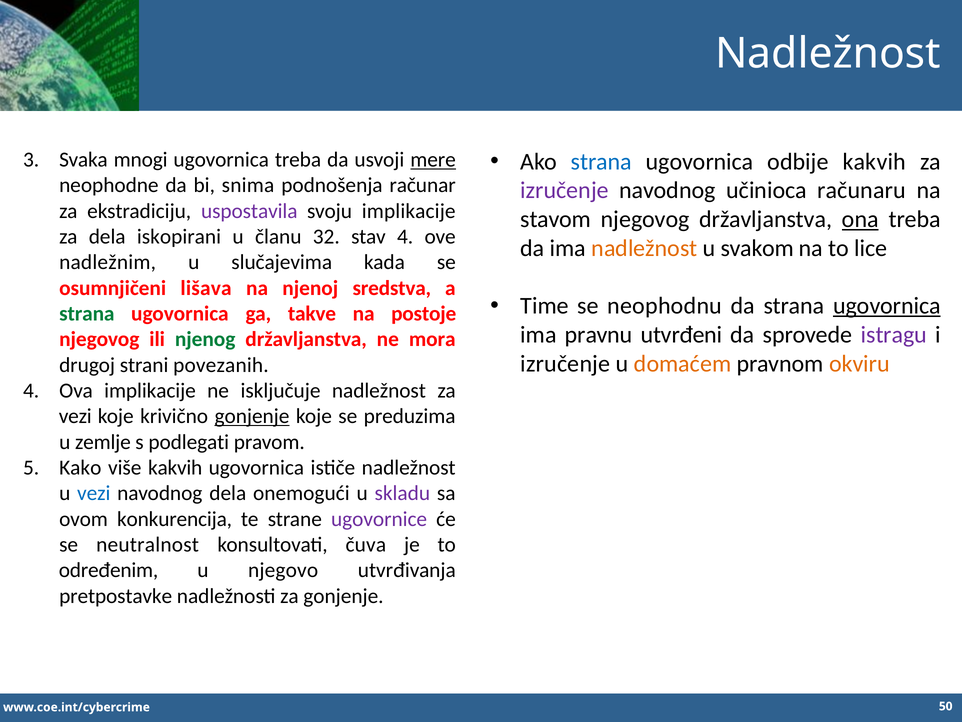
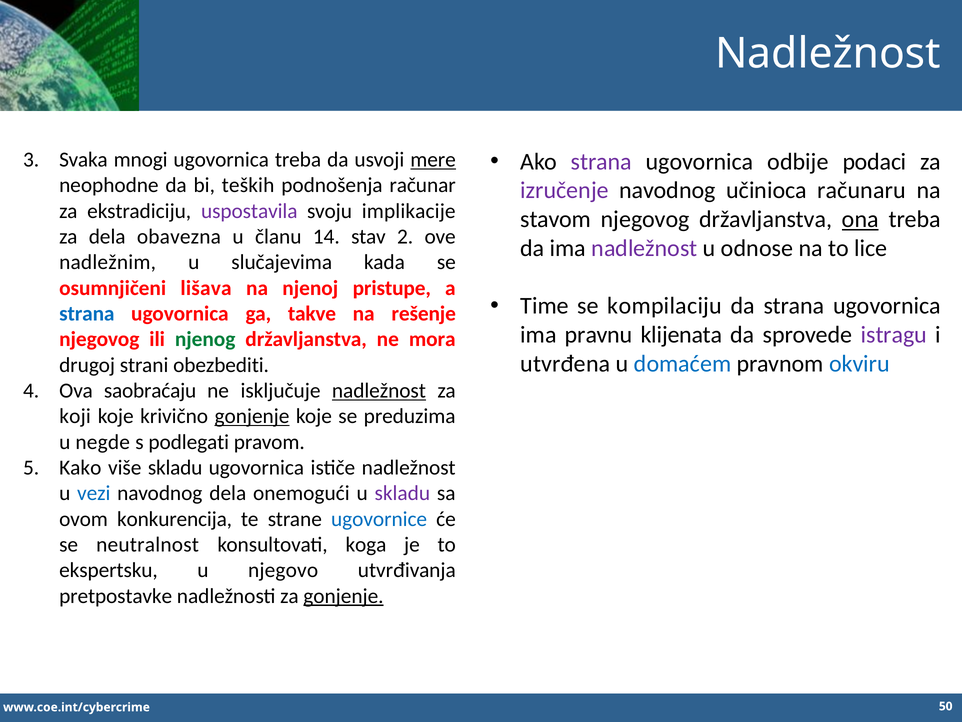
strana colour: blue -> purple (601, 161)
odbije kakvih: kakvih -> podaci (874, 161)
snima: snima -> teških (248, 185)
iskopirani: iskopirani -> obavezna (179, 237)
32: 32 -> 14 (326, 237)
stav 4: 4 -> 2 (405, 237)
nadležnost colour: orange -> purple (644, 248)
svakom: svakom -> odnose (757, 248)
sredstva: sredstva -> pristupe (392, 288)
neophodnu: neophodnu -> kompilaciju (665, 306)
ugovornica underline: present -> none (887, 306)
strana colour: green -> blue (87, 314)
postoje: postoje -> rešenje (424, 314)
utvrđeni: utvrđeni -> klijenata (681, 335)
izručenje: izručenje -> utvrđena (565, 363)
domaćem colour: orange -> blue (683, 363)
okviru colour: orange -> blue (860, 363)
povezanih: povezanih -> obezbediti (221, 365)
Ova implikacije: implikacije -> saobraćaju (150, 390)
nadležnost underline: none -> present (379, 390)
vezi: vezi -> koji (75, 416)
zemlje: zemlje -> negde (103, 442)
više kakvih: kakvih -> skladu (175, 467)
ugovornice colour: purple -> blue (379, 519)
čuva: čuva -> koga (366, 544)
određenim: određenim -> ekspertsku (108, 570)
gonjenje underline: none -> present (343, 596)
